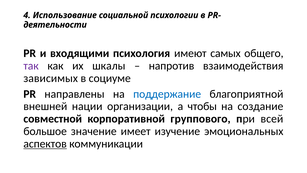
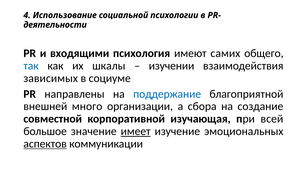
самых: самых -> самих (225, 53)
так colour: purple -> blue (31, 66)
напротив: напротив -> изучении (172, 66)
нации: нации -> много (87, 106)
чтобы: чтобы -> сбора (202, 106)
группового: группового -> изучающая (201, 119)
имеет underline: none -> present (136, 131)
